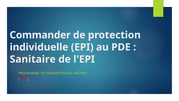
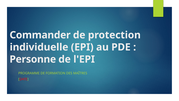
Sanitaire: Sanitaire -> Personne (33, 59)
